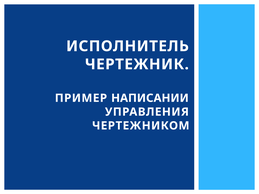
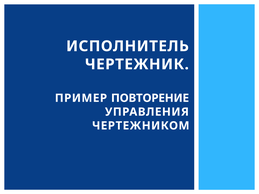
НАПИСАНИИ: НАПИСАНИИ -> ПОВТОРЕНИЕ (150, 98)
